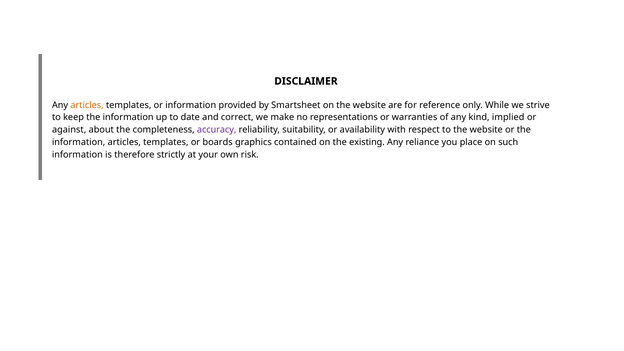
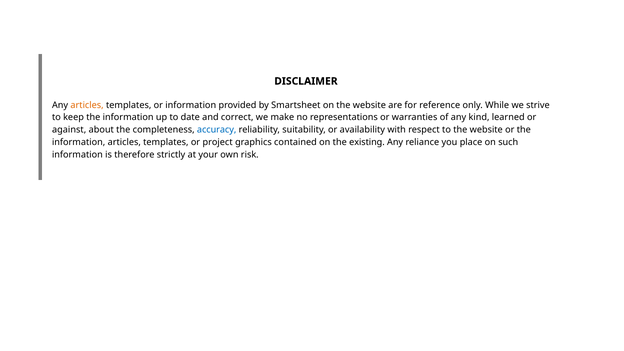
implied: implied -> learned (508, 117)
accuracy colour: purple -> blue (217, 130)
boards: boards -> project (218, 142)
